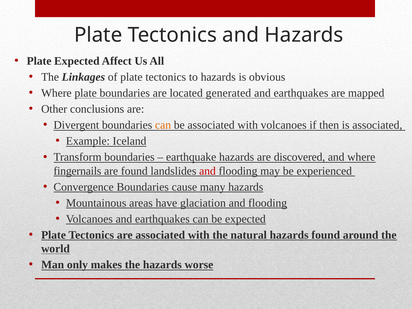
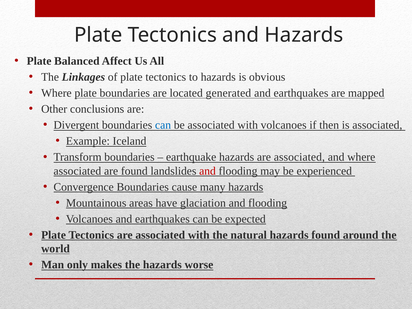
Plate Expected: Expected -> Balanced (77, 61)
can colour: orange -> blue (163, 125)
hazards are discovered: discovered -> associated (299, 157)
fingernails: fingernails -> associated (77, 171)
